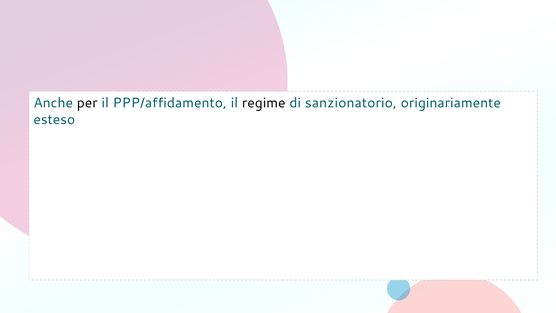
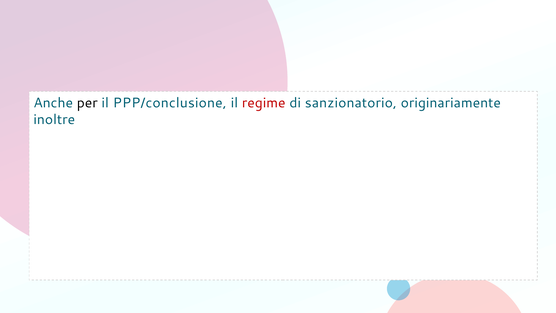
PPP/affidamento: PPP/affidamento -> PPP/conclusione (170, 103)
regime colour: black -> red (264, 103)
esteso: esteso -> inoltre (54, 119)
